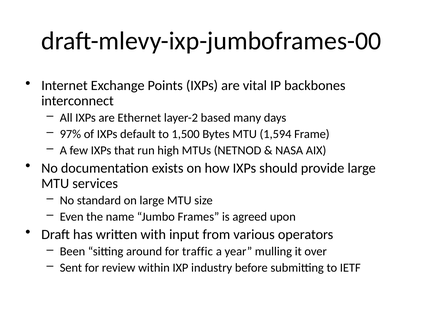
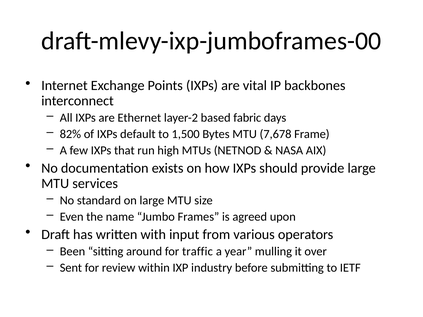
many: many -> fabric (247, 118)
97%: 97% -> 82% (70, 134)
1,594: 1,594 -> 7,678 (276, 134)
